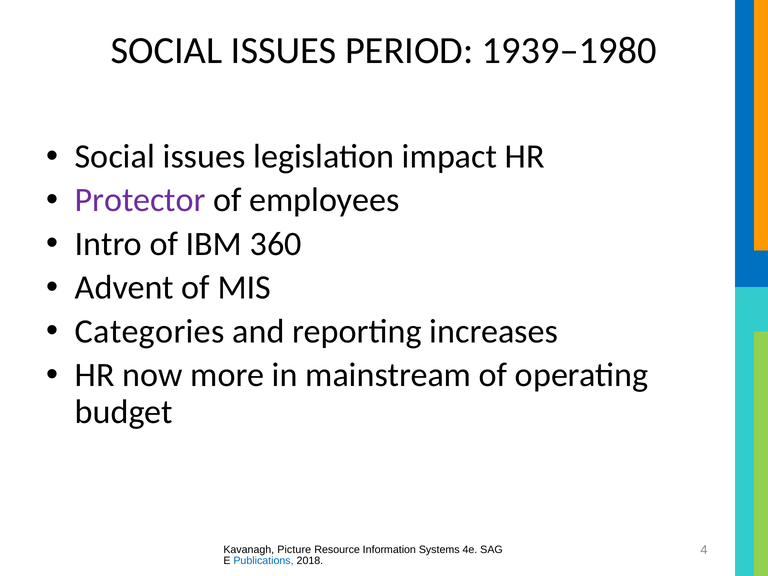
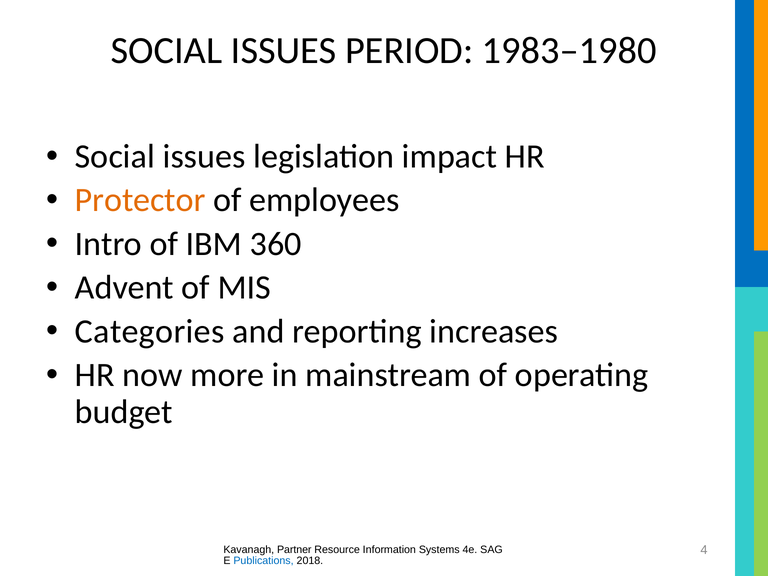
1939–1980: 1939–1980 -> 1983–1980 (569, 51)
Protector colour: purple -> orange (140, 200)
Picture: Picture -> Partner (294, 550)
